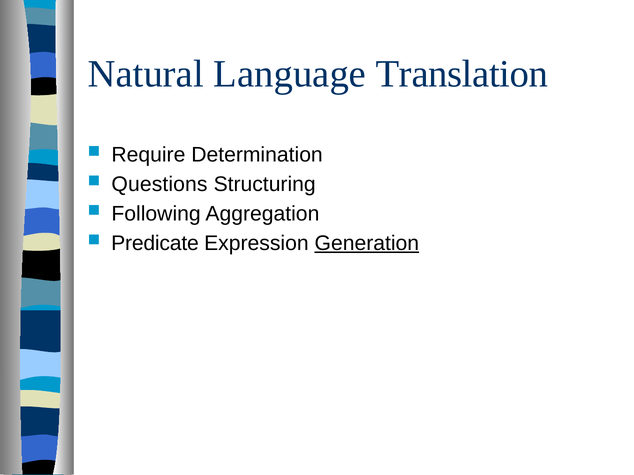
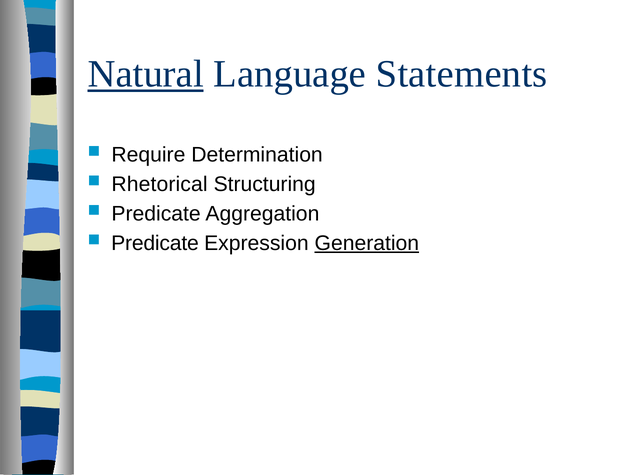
Natural underline: none -> present (146, 74)
Translation: Translation -> Statements (462, 74)
Questions: Questions -> Rhetorical (160, 184)
Following: Following -> Predicate (156, 214)
